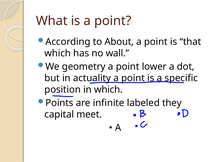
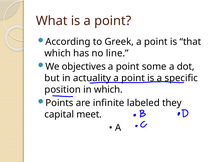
About: About -> Greek (119, 42)
wall: wall -> line (117, 53)
geometry: geometry -> objectives (84, 66)
lower: lower -> some (154, 66)
